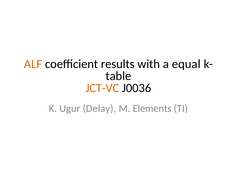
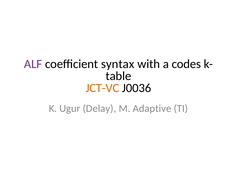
ALF colour: orange -> purple (33, 64)
results: results -> syntax (118, 64)
equal: equal -> codes (186, 64)
Elements: Elements -> Adaptive (152, 109)
